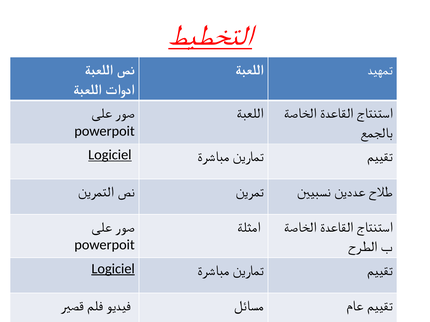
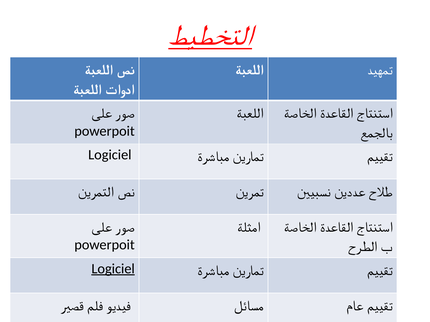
Logiciel underline: present -> none (110, 155)
